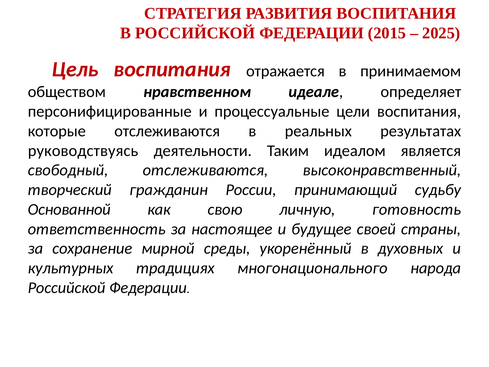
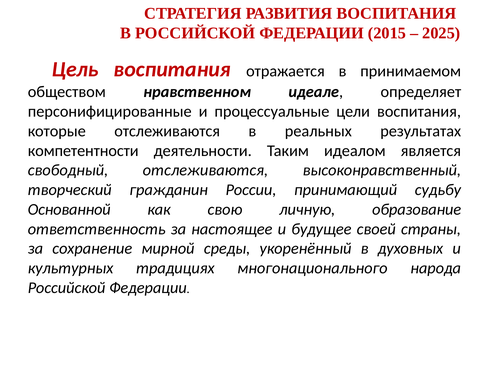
руководствуясь: руководствуясь -> компетентности (83, 151)
готовность: готовность -> образование (417, 209)
